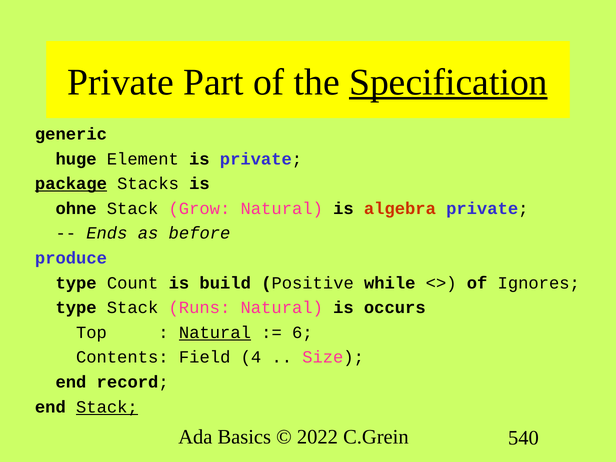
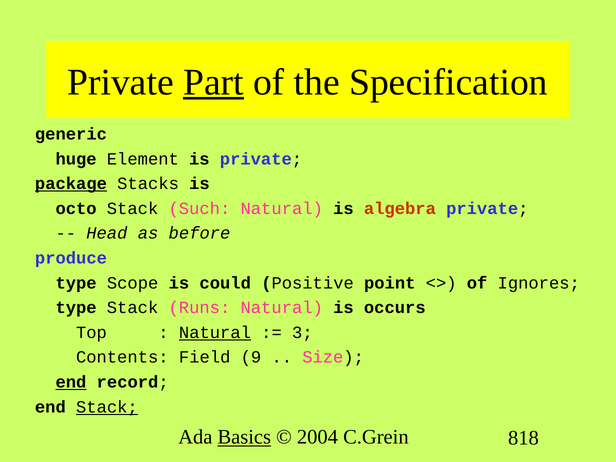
Part underline: none -> present (214, 82)
Specification underline: present -> none (448, 82)
ohne: ohne -> octo (76, 208)
Grow: Grow -> Such (199, 208)
Ends: Ends -> Head (107, 233)
Count: Count -> Scope (133, 283)
build: build -> could (225, 283)
while: while -> point (390, 283)
6: 6 -> 3 (302, 333)
4: 4 -> 9 (251, 357)
end underline: none -> present (71, 382)
Basics underline: none -> present (244, 437)
2022: 2022 -> 2004 (317, 437)
540: 540 -> 818 (523, 438)
